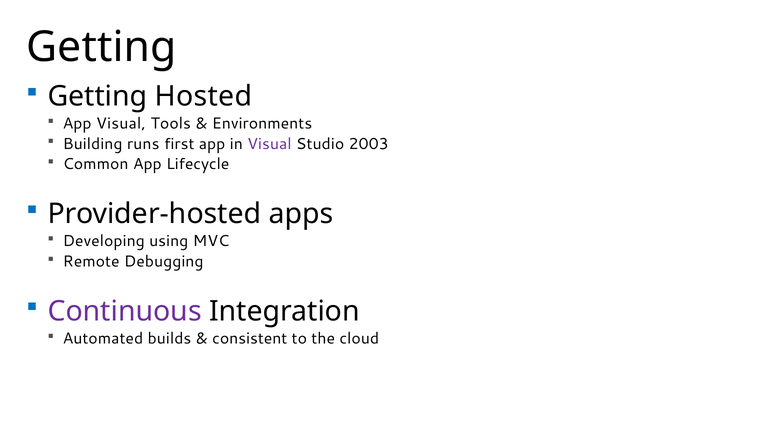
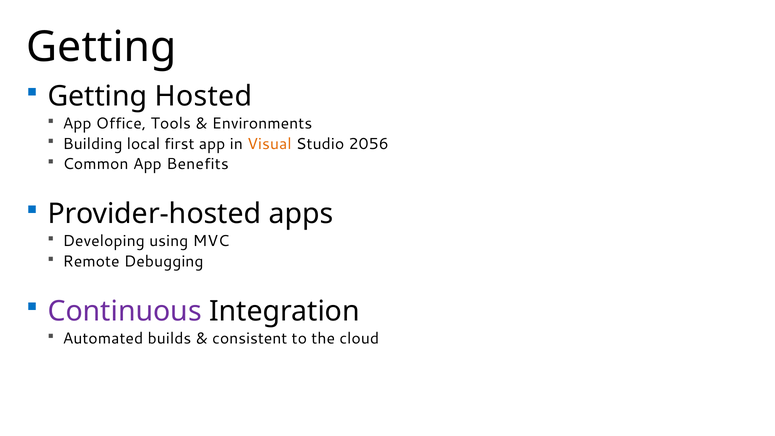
App Visual: Visual -> Office (121, 124)
runs: runs -> local (143, 144)
Visual colour: purple -> orange (269, 144)
2003: 2003 -> 2056 (369, 144)
Lifecycle: Lifecycle -> Benefits (198, 164)
